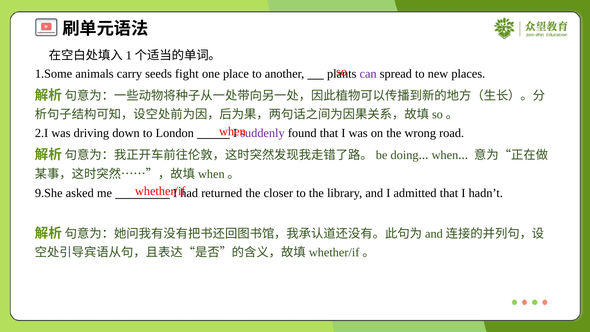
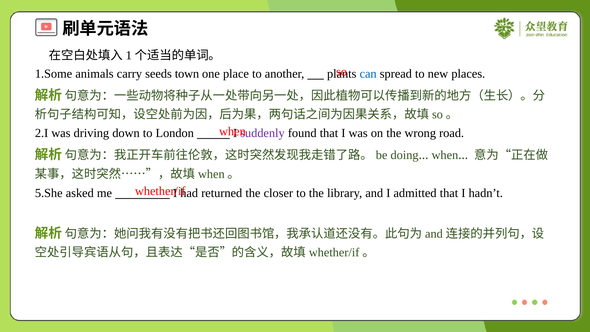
fight: fight -> town (187, 74)
can colour: purple -> blue (368, 74)
9.She: 9.She -> 5.She (49, 193)
